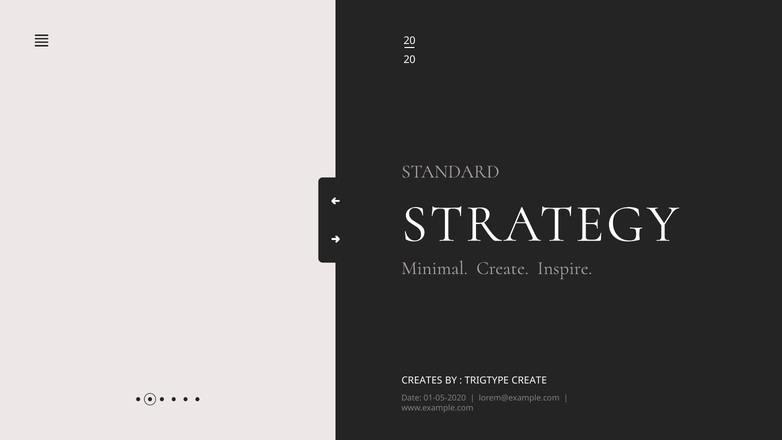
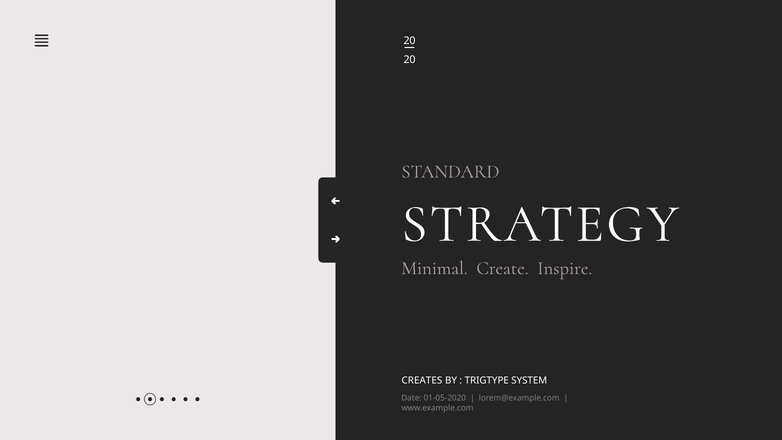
TRIGTYPE CREATE: CREATE -> SYSTEM (529, 380)
